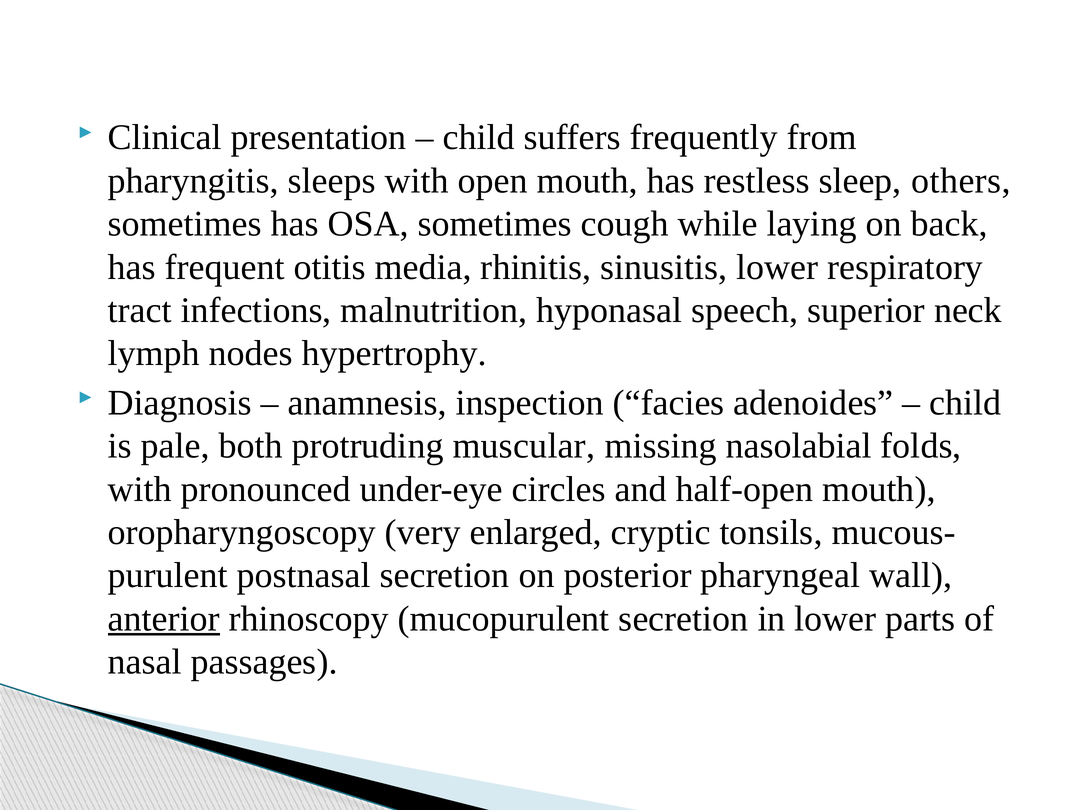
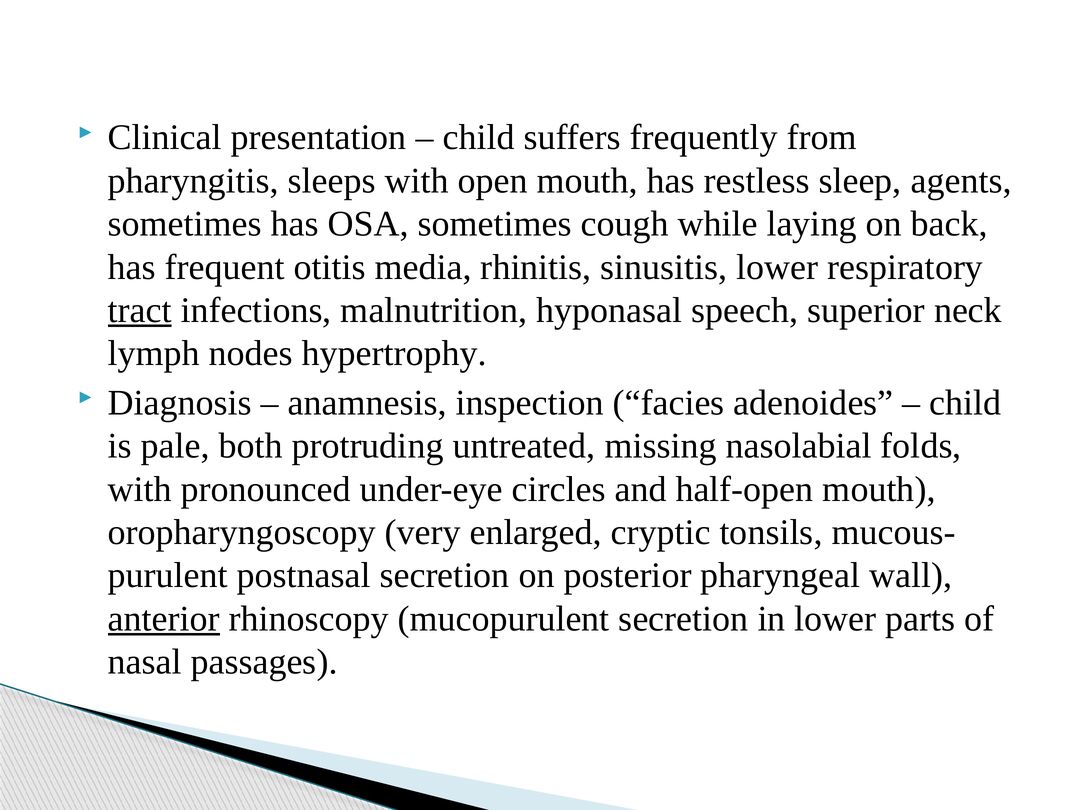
others: others -> agents (961, 181)
tract underline: none -> present (140, 310)
muscular: muscular -> untreated (524, 446)
